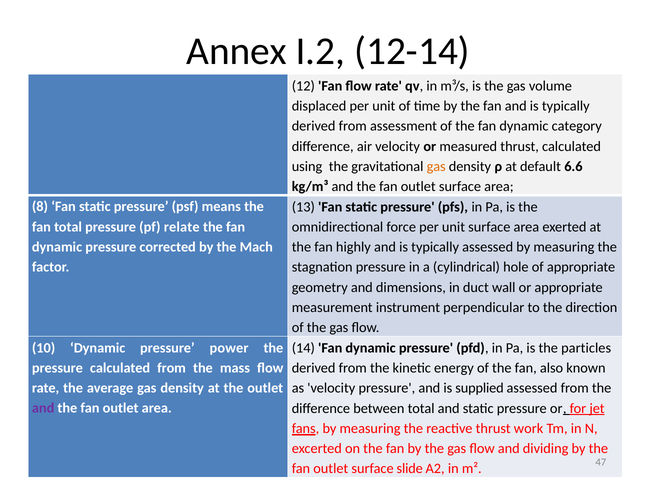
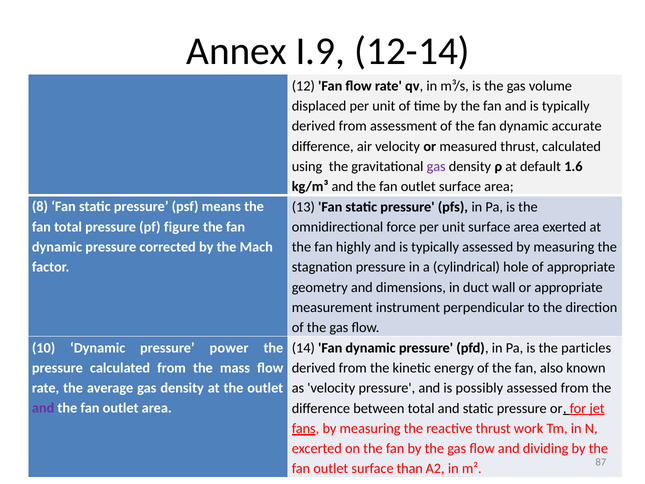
I.2: I.2 -> I.9 (320, 51)
category: category -> accurate (577, 126)
gas colour: orange -> purple (436, 166)
6.6: 6.6 -> 1.6 (573, 166)
relate: relate -> figure (182, 227)
supplied: supplied -> possibly (479, 388)
slide: slide -> than (410, 468)
47: 47 -> 87 (601, 462)
